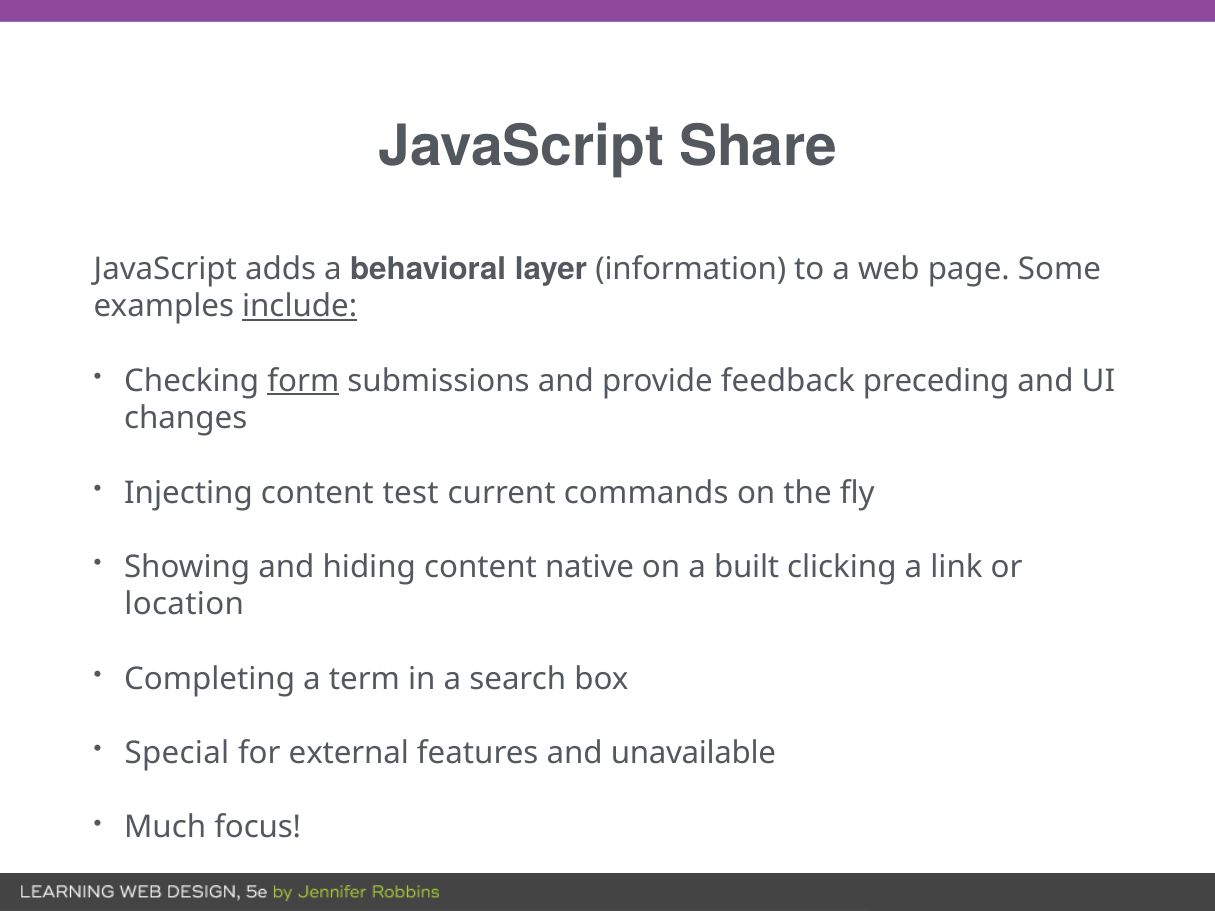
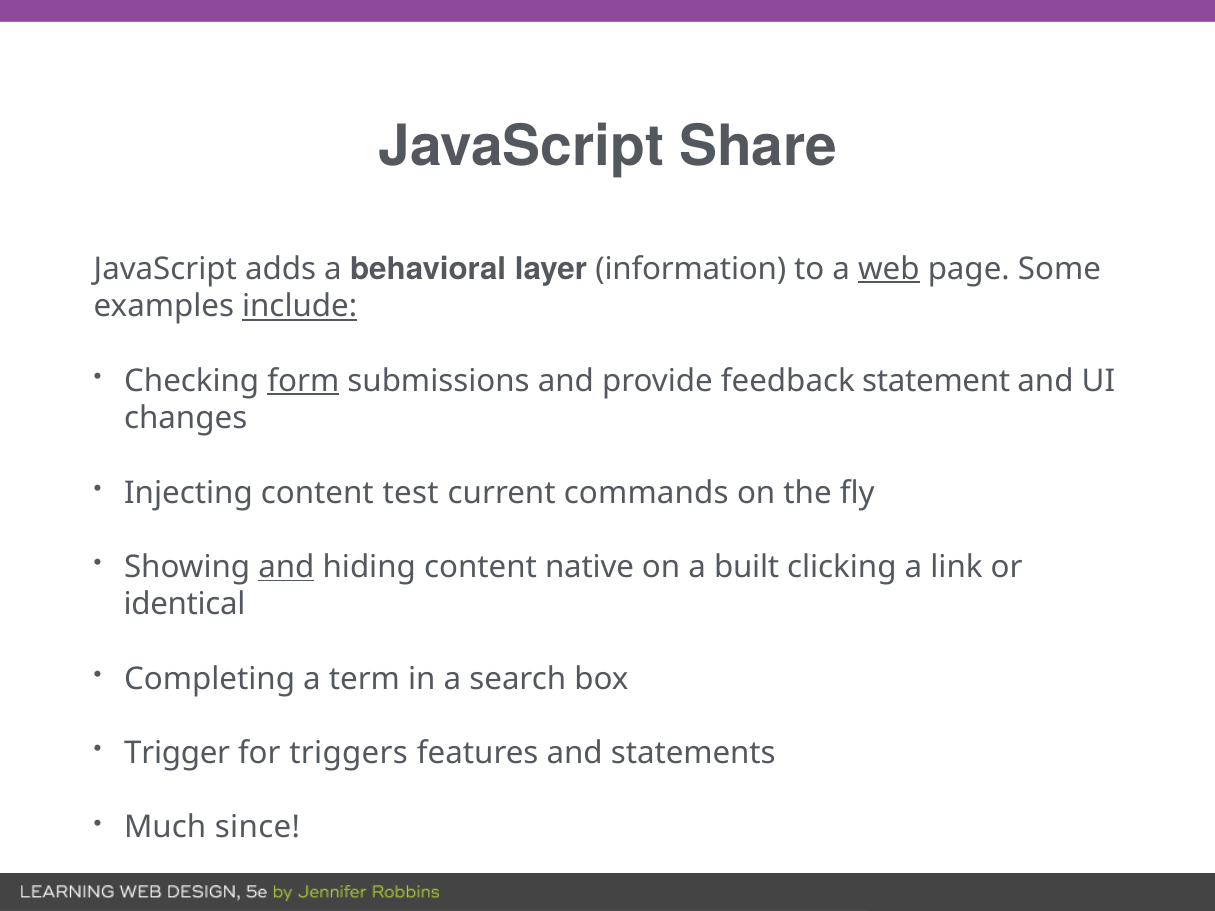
web underline: none -> present (889, 269)
preceding: preceding -> statement (936, 381)
and underline: none -> present (286, 567)
location: location -> identical (185, 605)
Special: Special -> Trigger (177, 753)
external: external -> triggers (349, 753)
unavailable: unavailable -> statements (693, 753)
focus: focus -> since (257, 828)
